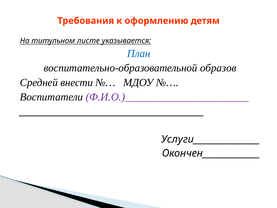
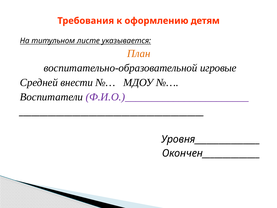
План colour: blue -> orange (139, 53)
образов: образов -> игровые (218, 68)
Услуги________________: Услуги________________ -> Уровня________________ (211, 139)
